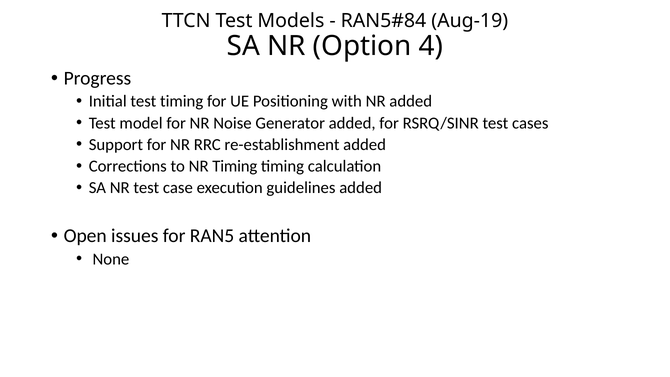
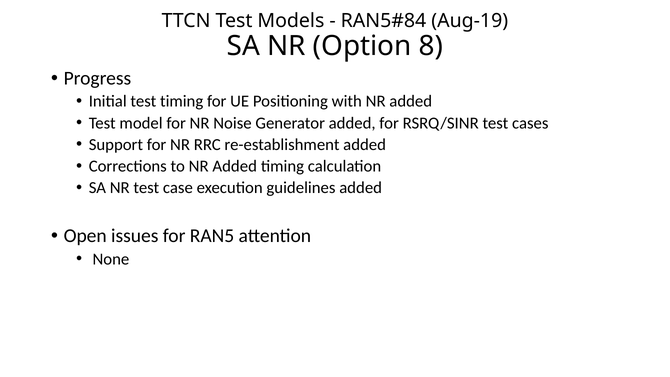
4: 4 -> 8 (431, 46)
to NR Timing: Timing -> Added (235, 166)
